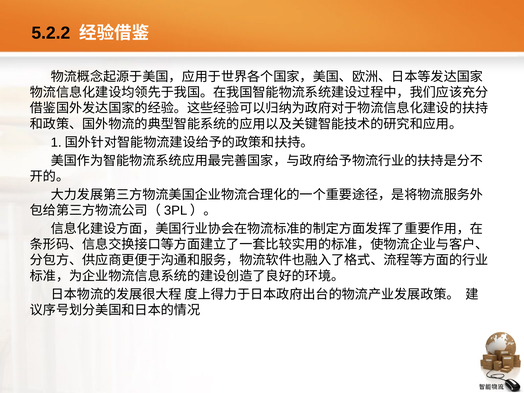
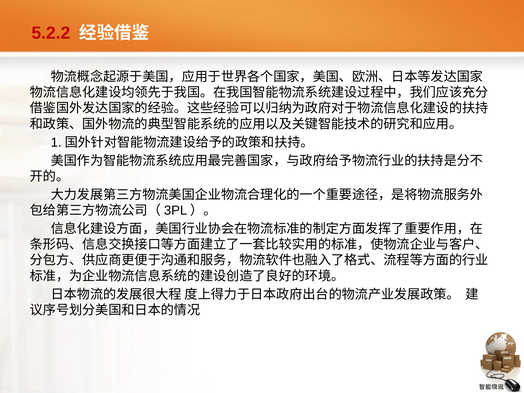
5.2.2 colour: black -> red (51, 33)
